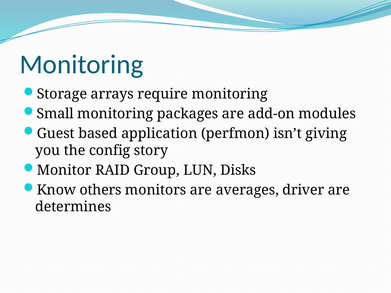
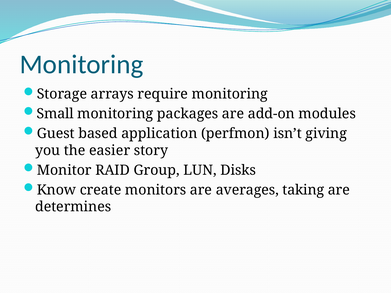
config: config -> easier (110, 151)
others: others -> create (101, 190)
driver: driver -> taking (303, 190)
